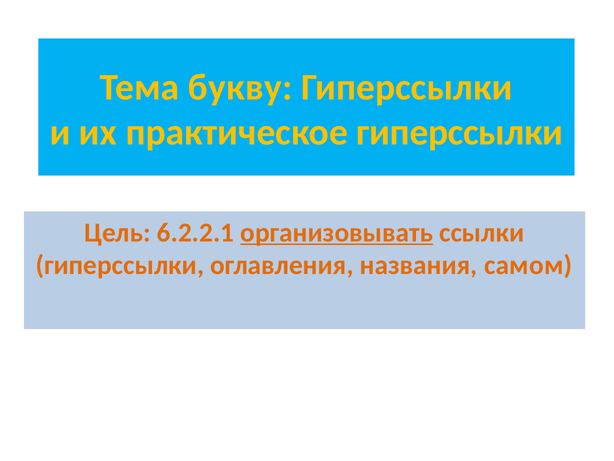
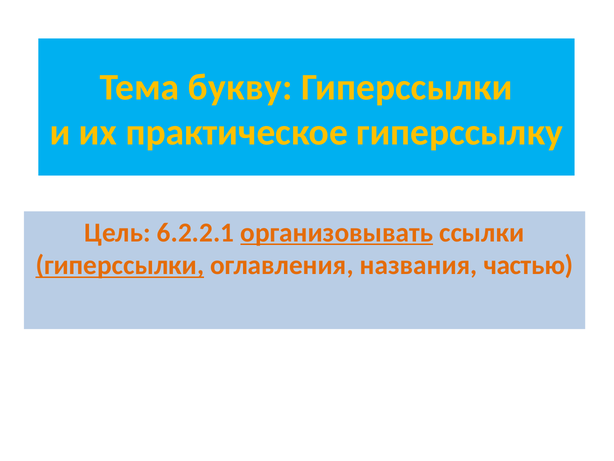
практическое гиперссылки: гиперссылки -> гиперссылку (460, 132)
гиперссылки underline: none -> present (120, 265)
самом: самом -> частью (528, 265)
